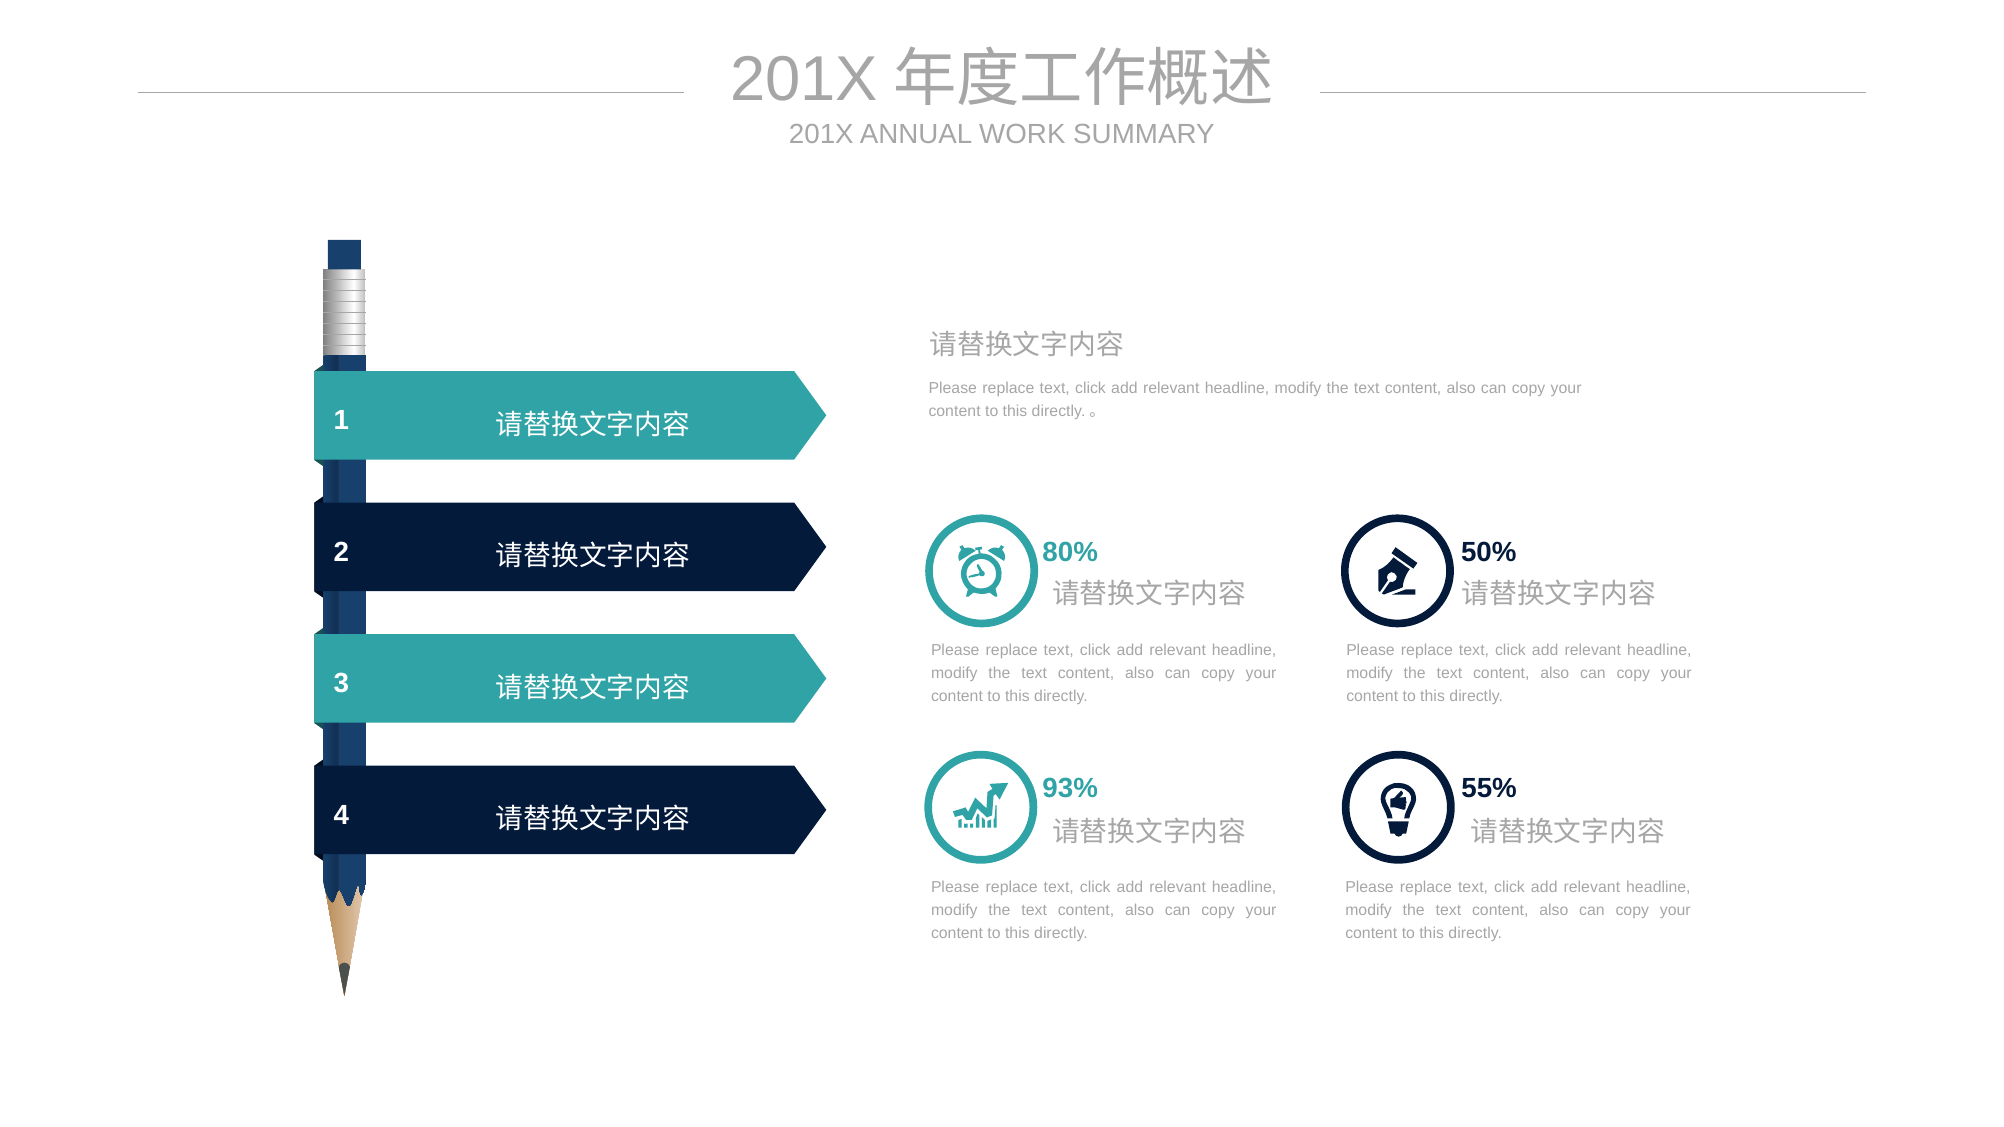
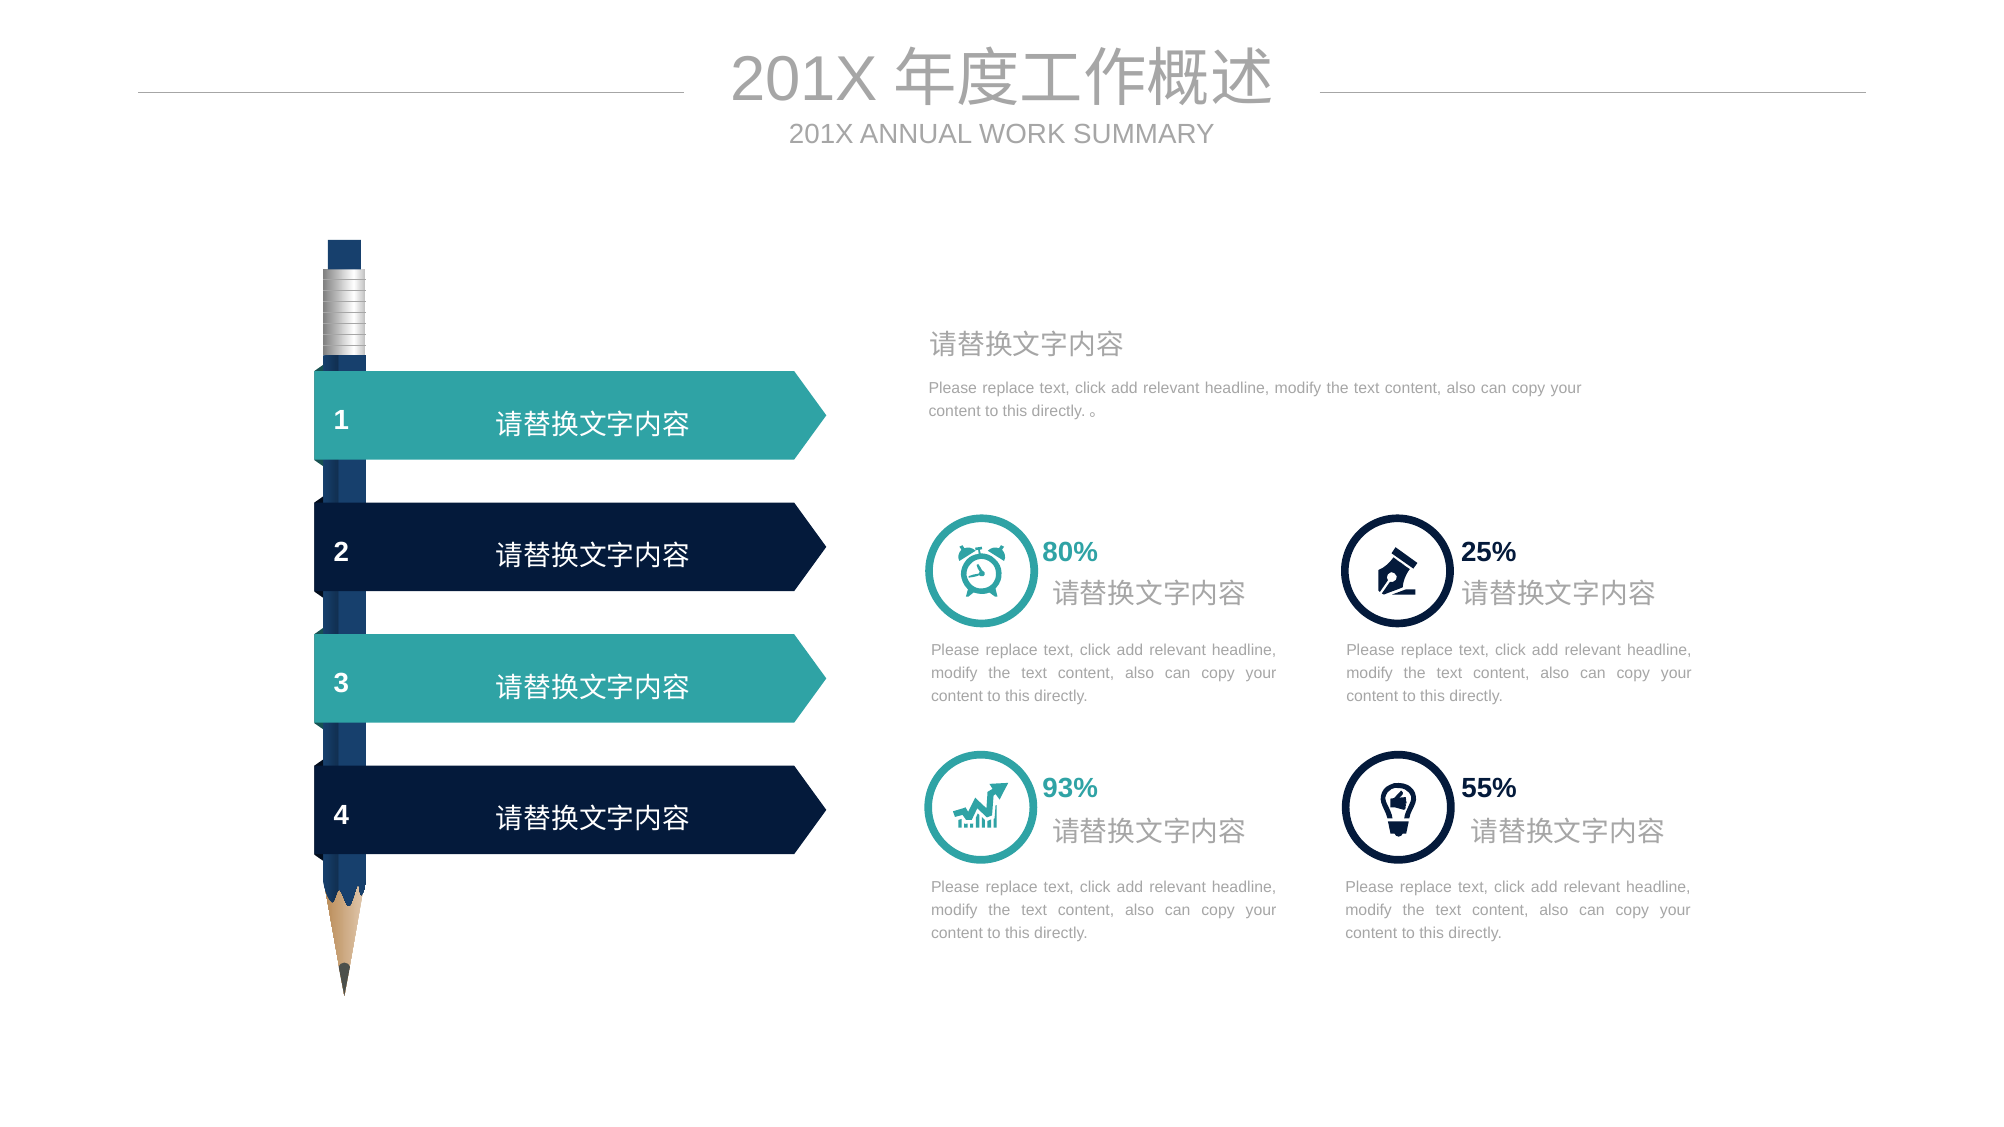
50%: 50% -> 25% (1489, 553)
